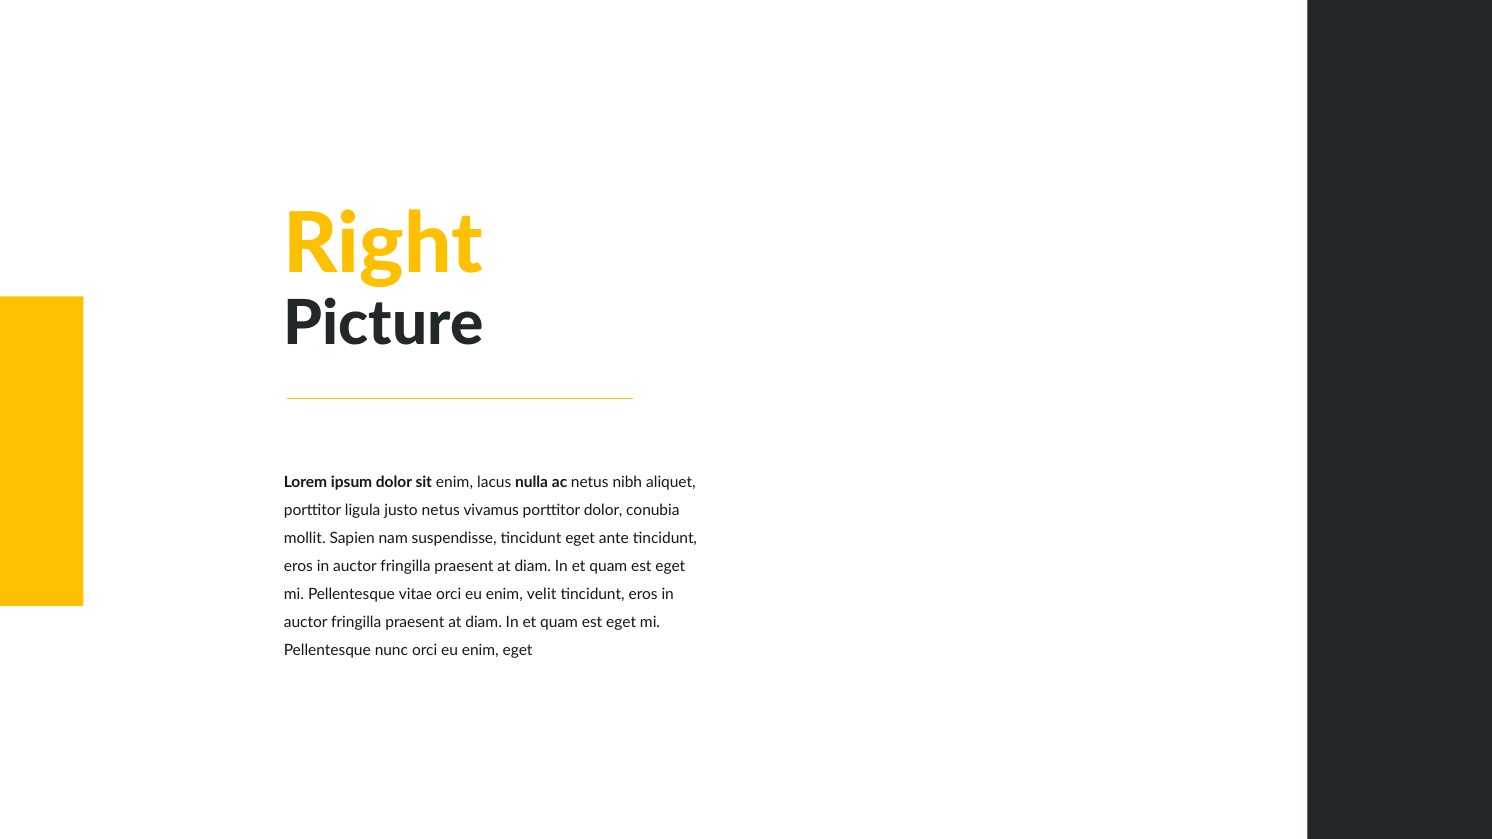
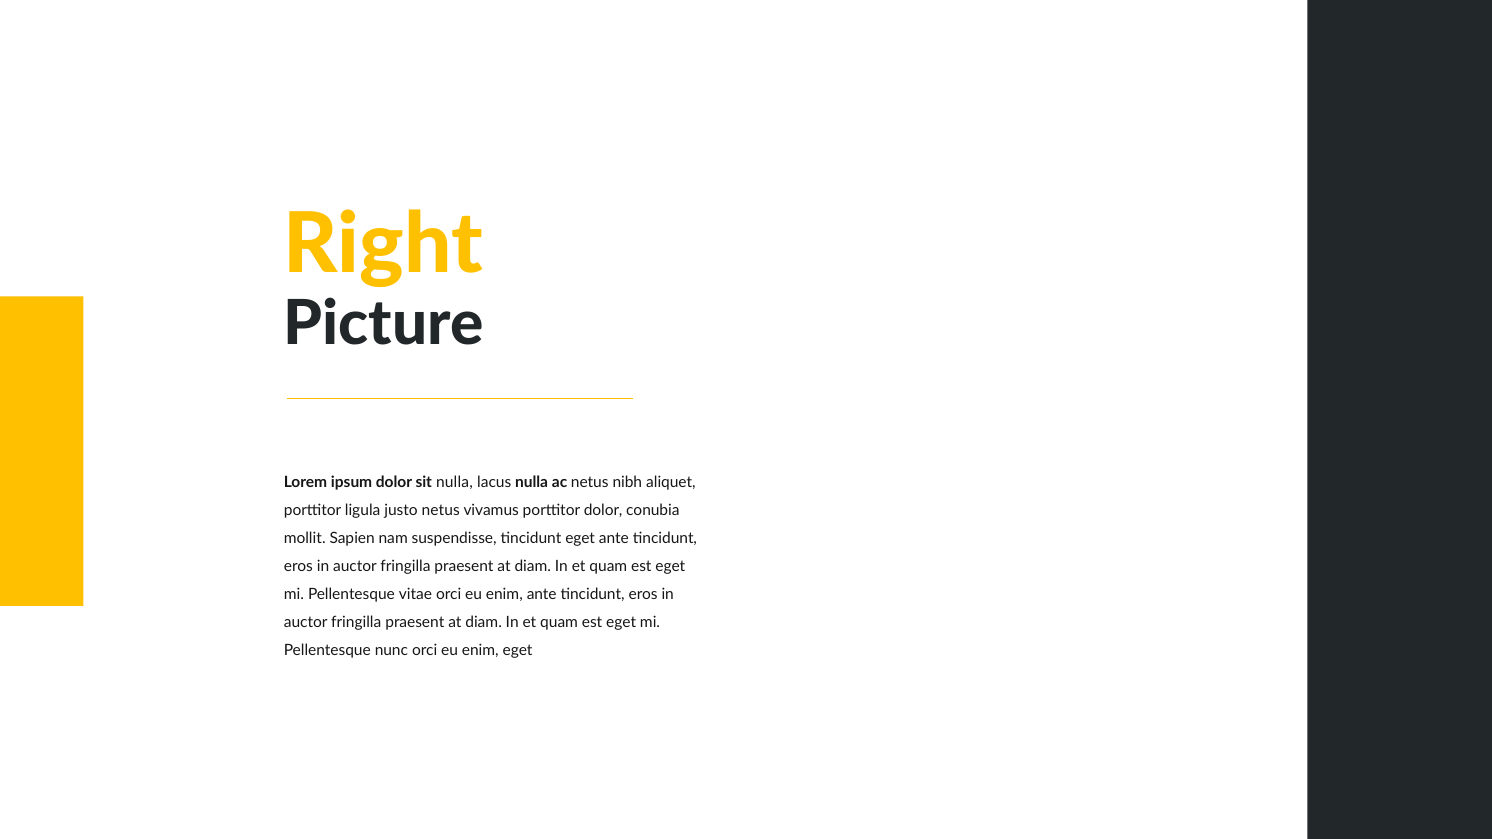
sit enim: enim -> nulla (454, 482)
enim velit: velit -> ante (542, 594)
